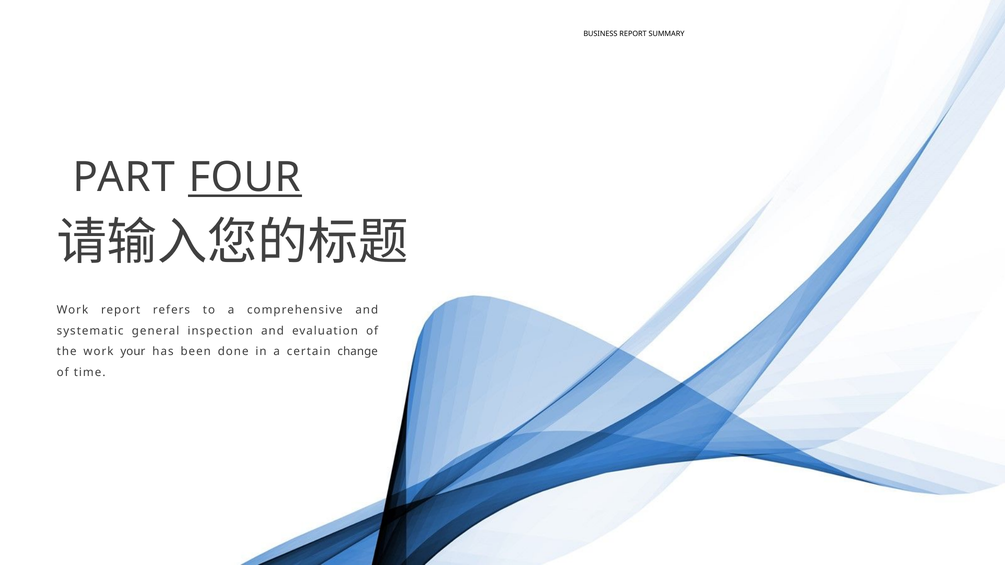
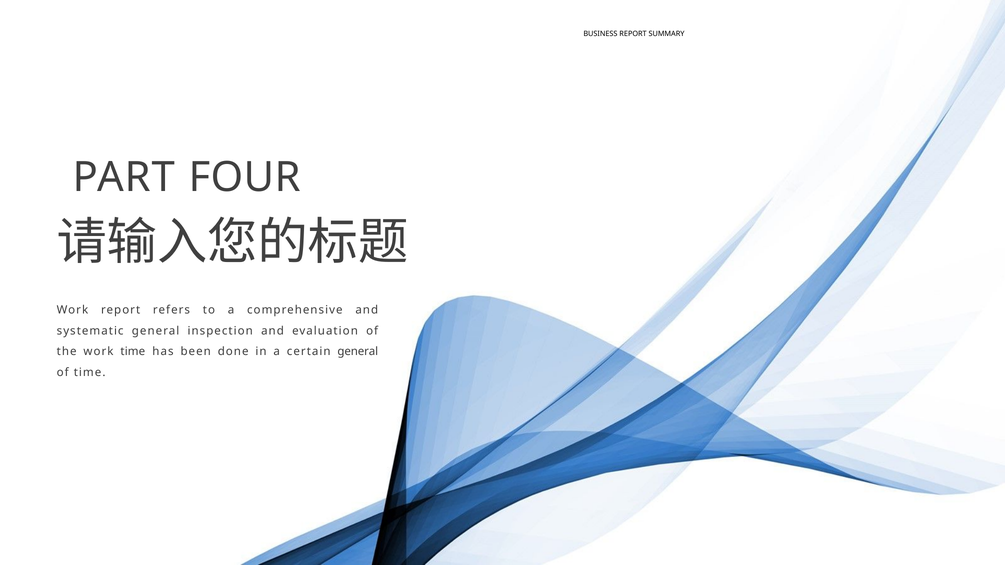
FOUR underline: present -> none (245, 178)
work your: your -> time (133, 352)
certain change: change -> general (358, 352)
